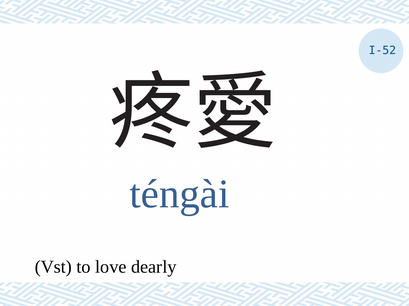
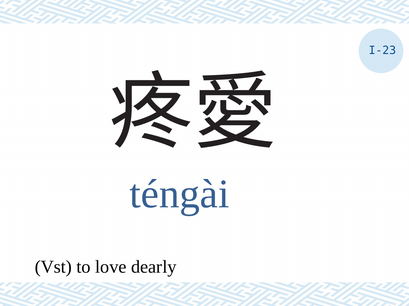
I-52: I-52 -> I-23 (382, 51)
